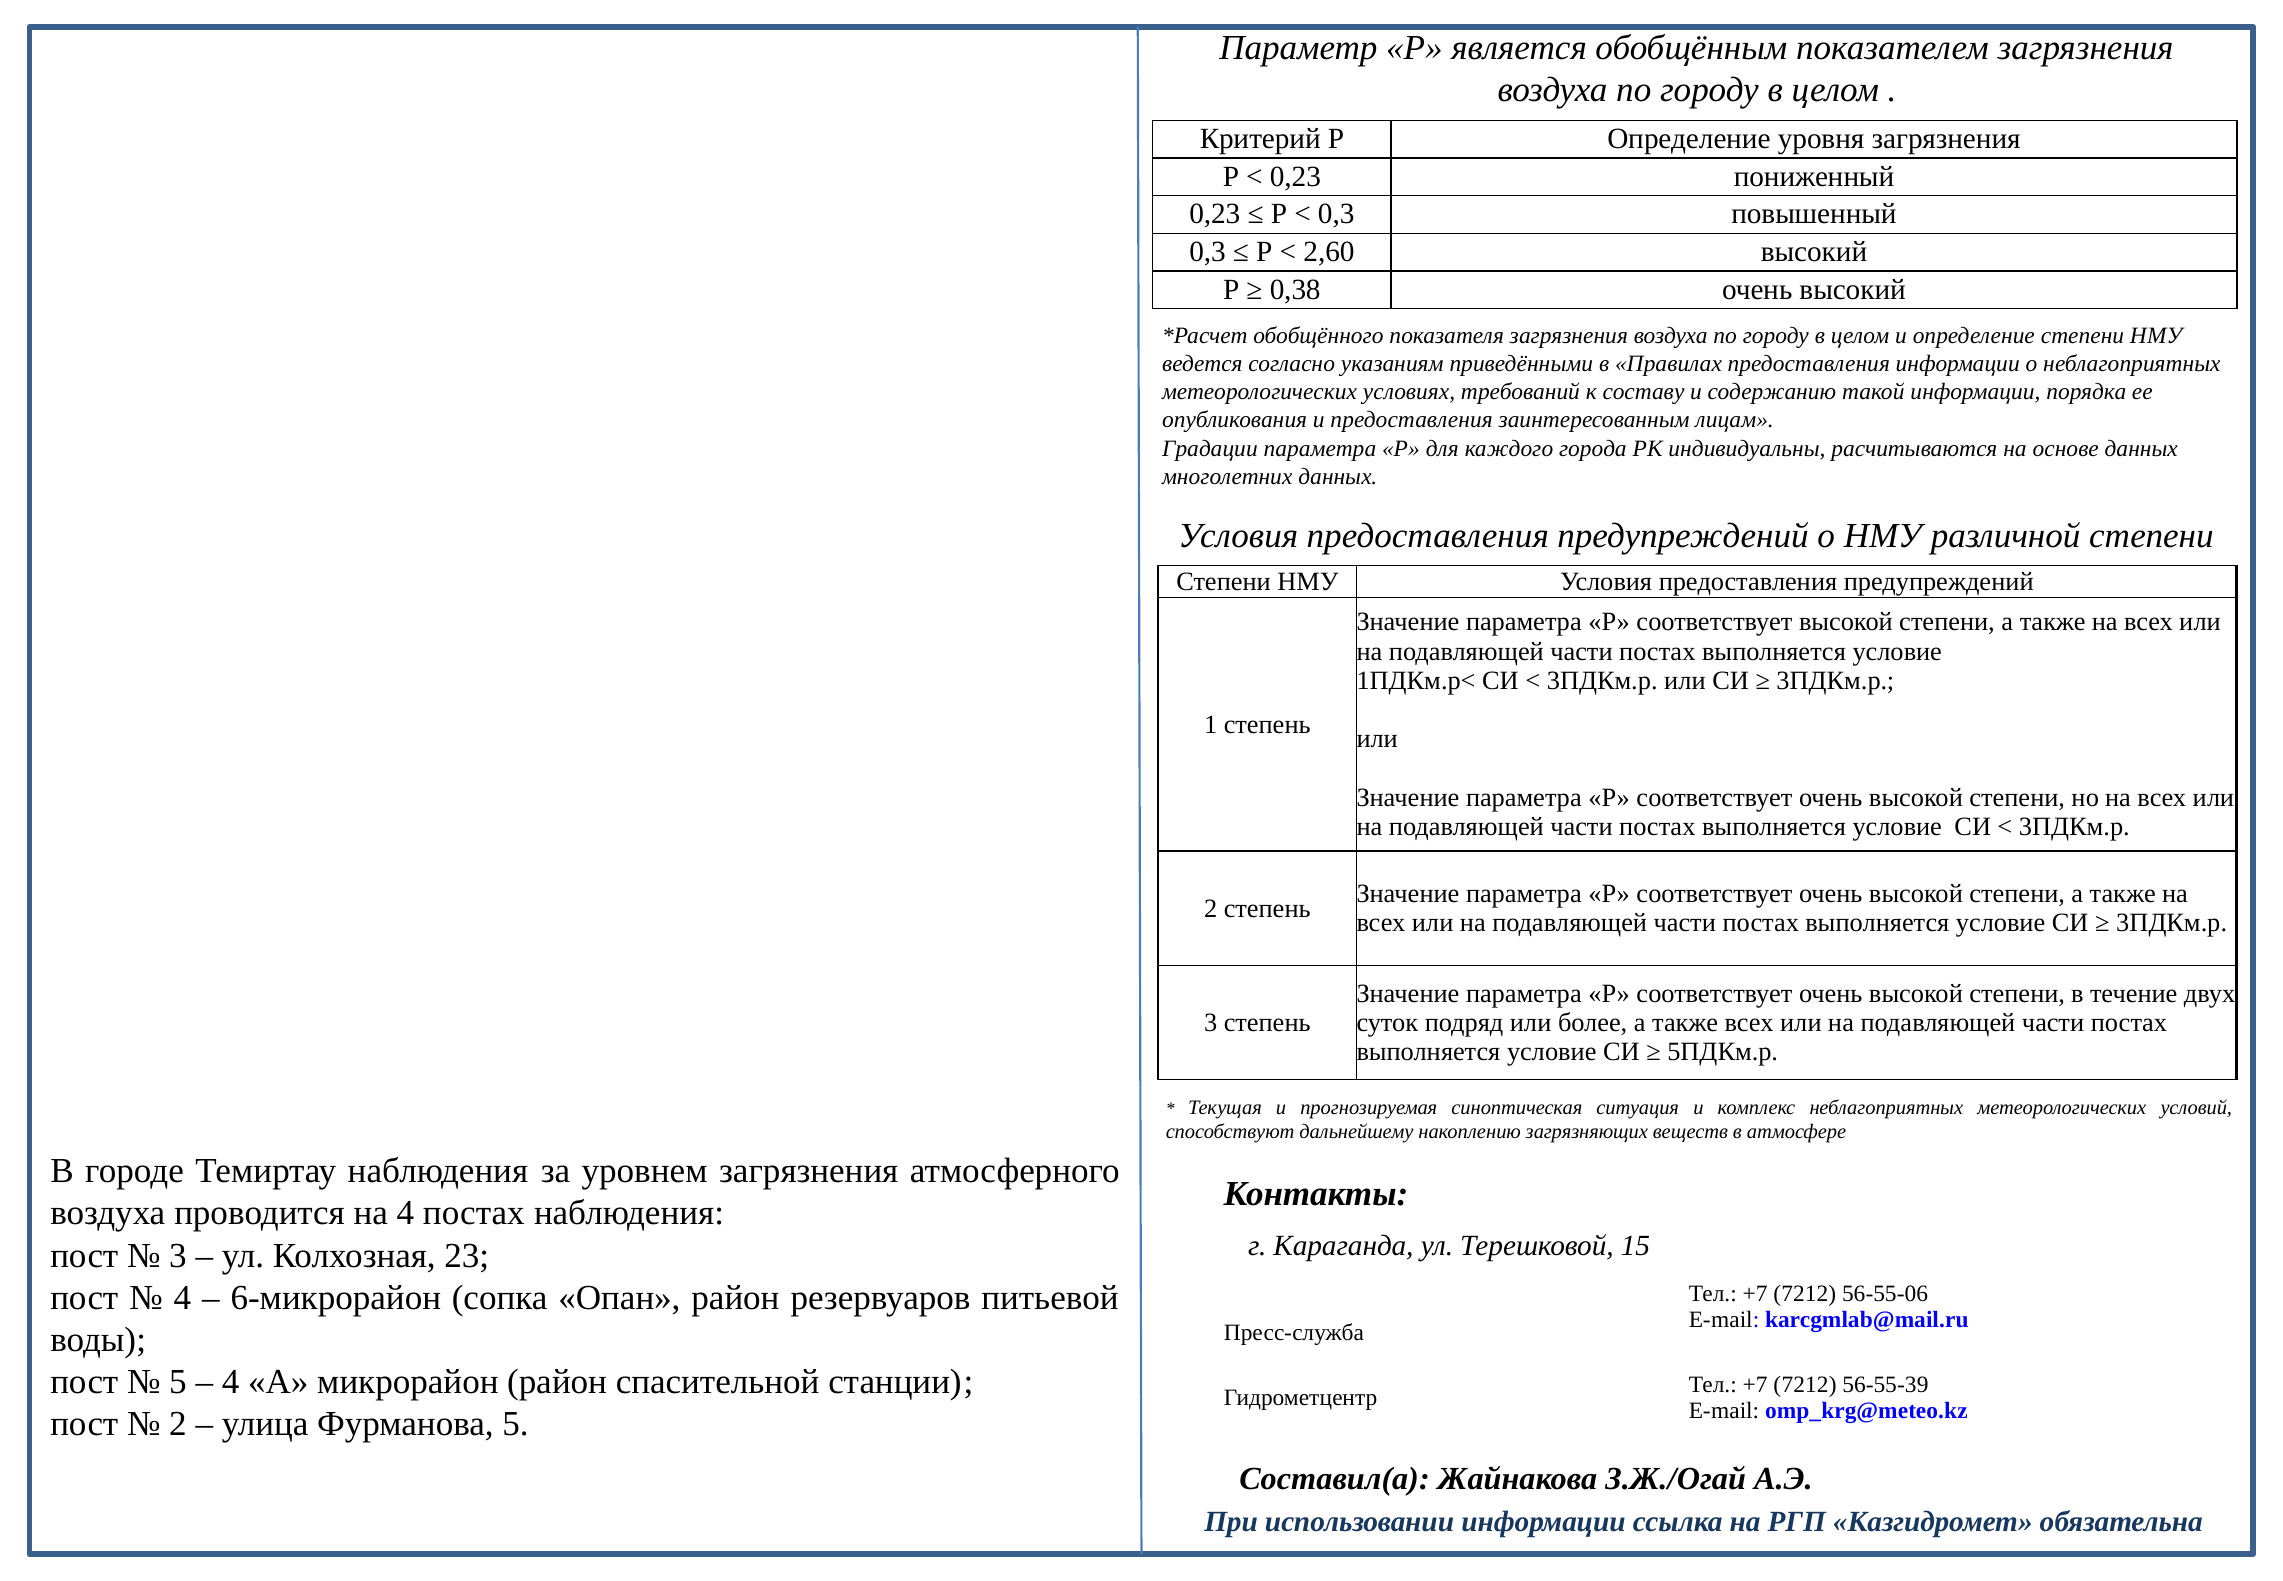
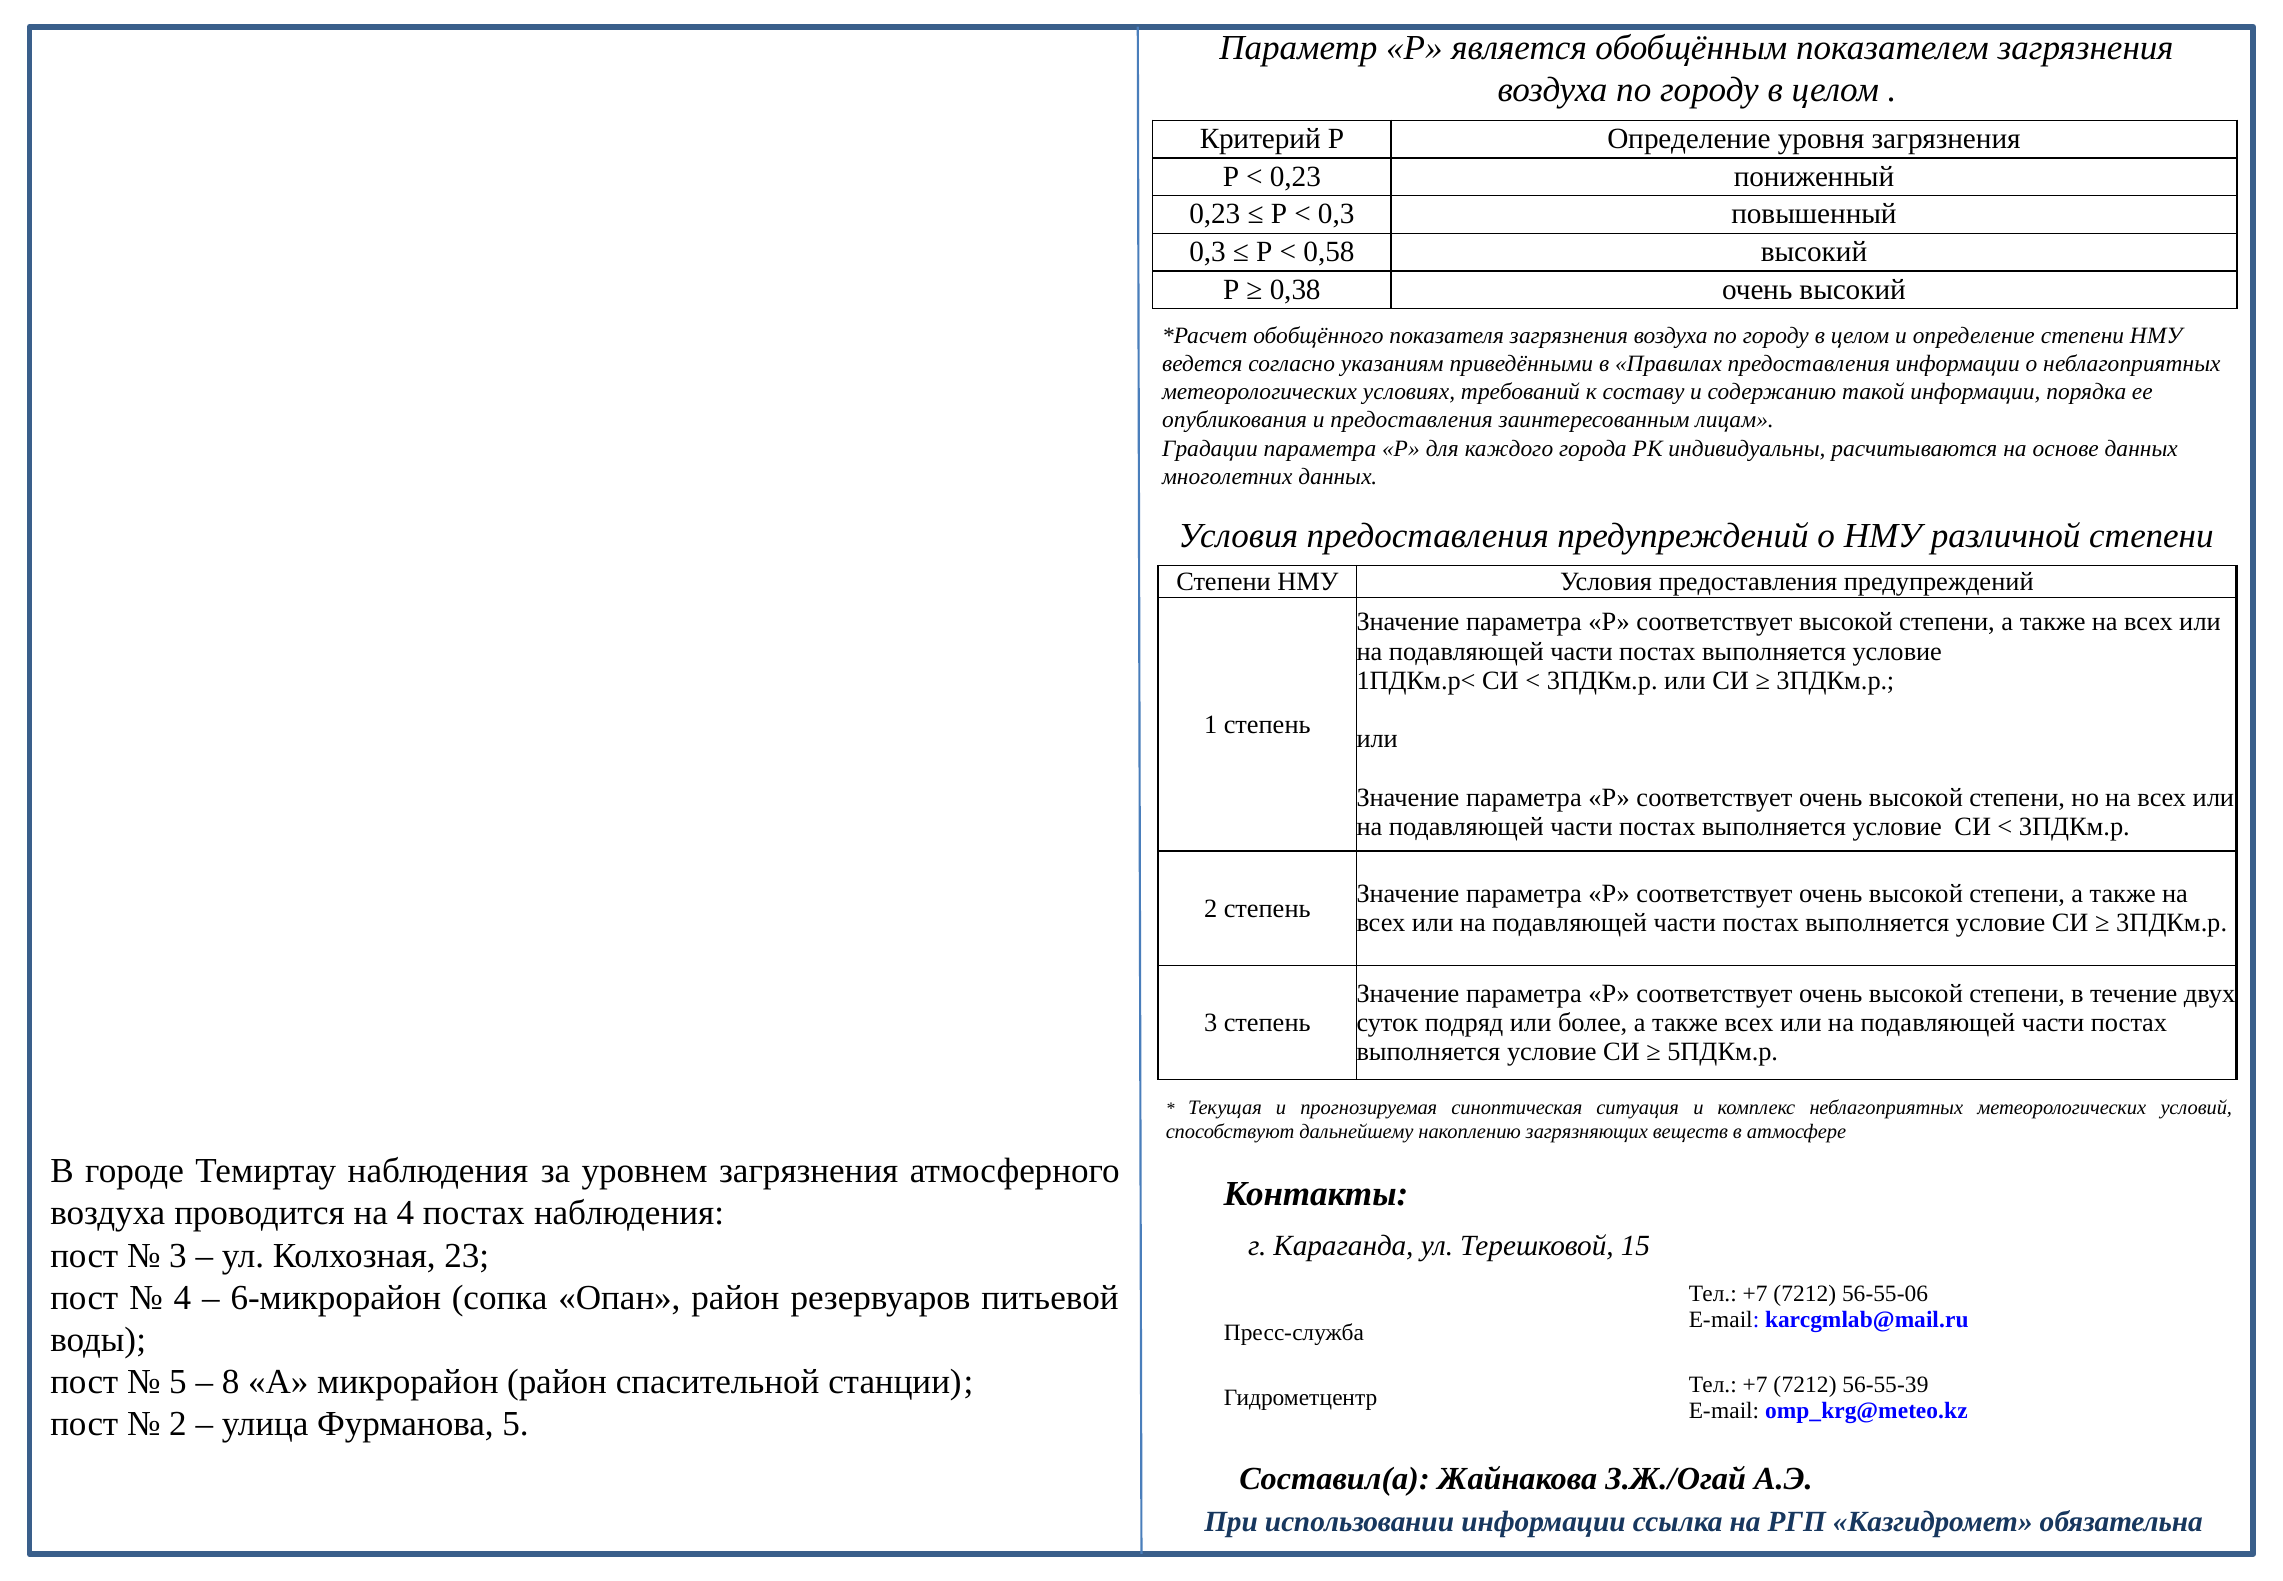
2,60: 2,60 -> 0,58 (1329, 252)
4: 4 -> 8 (231, 1382)
